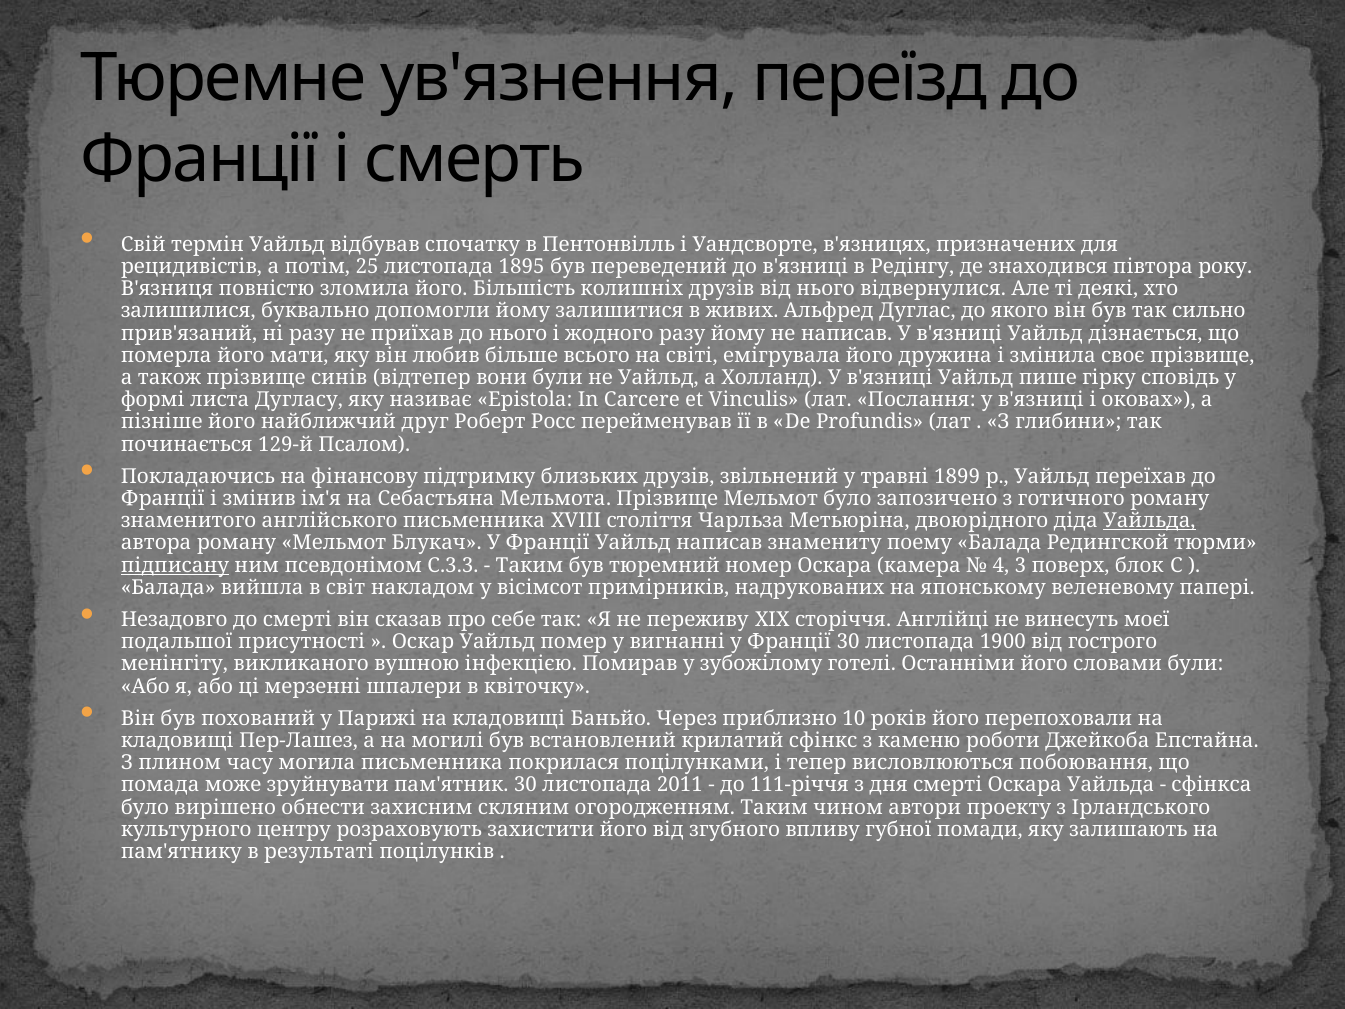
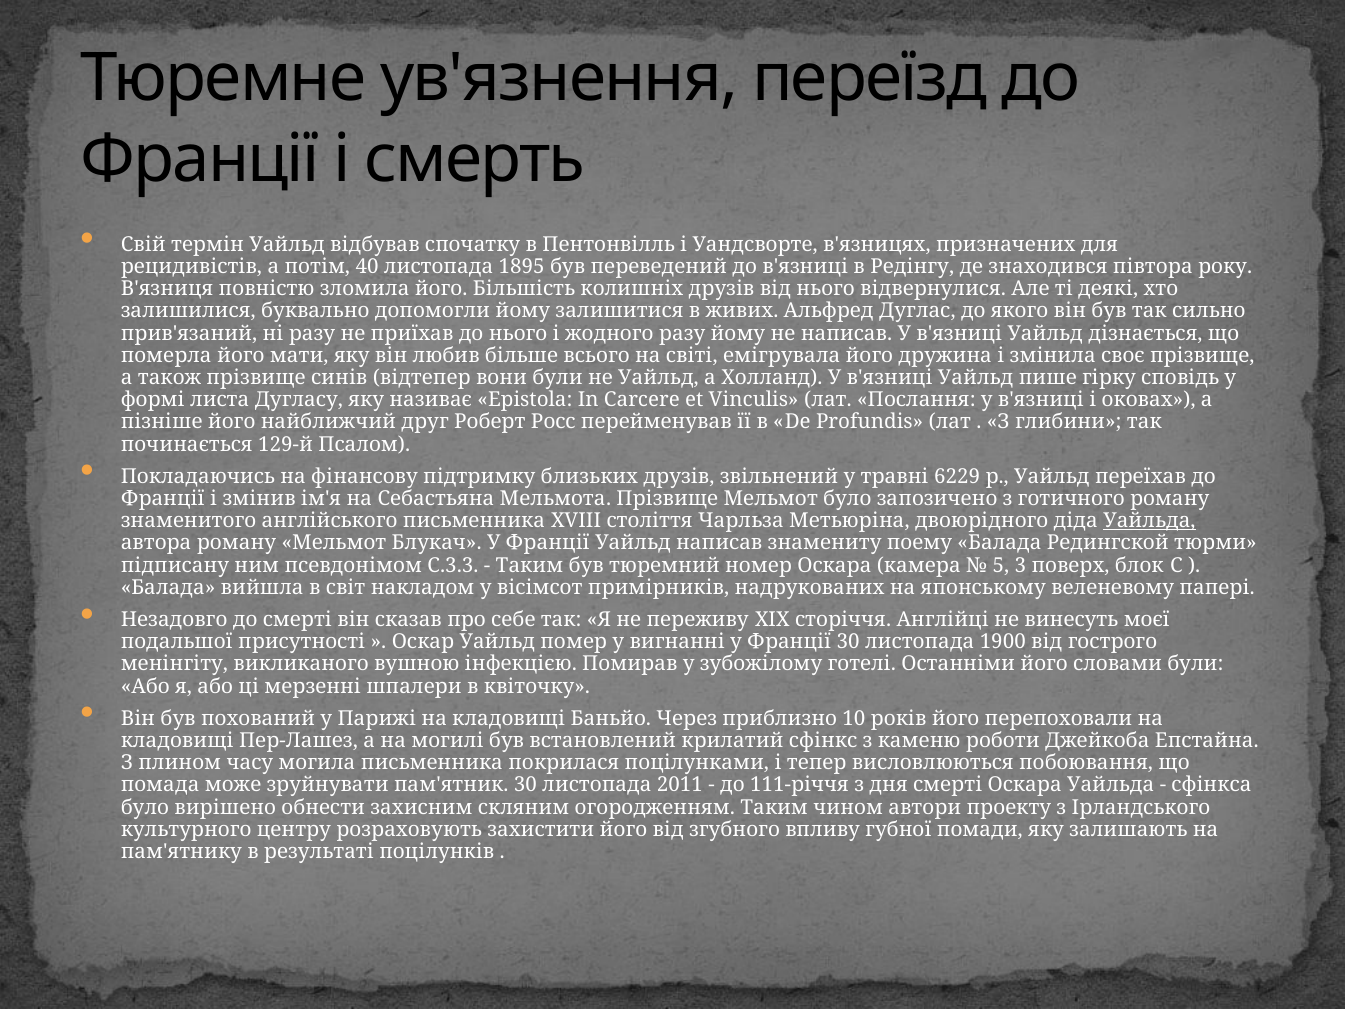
25: 25 -> 40 (367, 267)
1899: 1899 -> 6229 (957, 476)
підписану underline: present -> none (175, 565)
4: 4 -> 5 (1001, 565)
